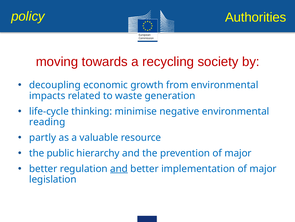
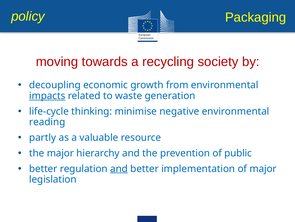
Authorities: Authorities -> Packaging (256, 17)
impacts underline: none -> present (47, 95)
the public: public -> major (60, 153)
prevention of major: major -> public (238, 153)
